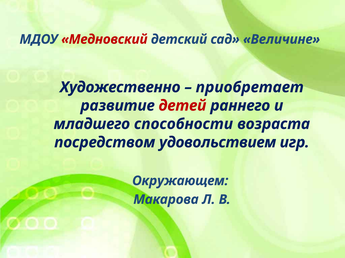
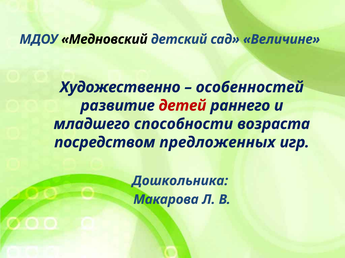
Медновский colour: red -> black (104, 39)
приобретает: приобретает -> особенностей (250, 87)
удовольствием: удовольствием -> предложенных (217, 143)
Окружающем: Окружающем -> Дошкольника (180, 181)
